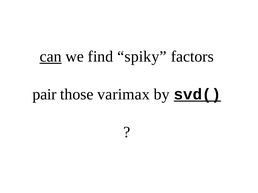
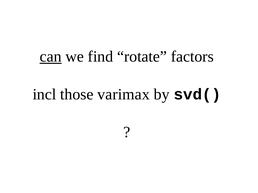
spiky: spiky -> rotate (142, 57)
pair: pair -> incl (44, 95)
svd( underline: present -> none (197, 95)
